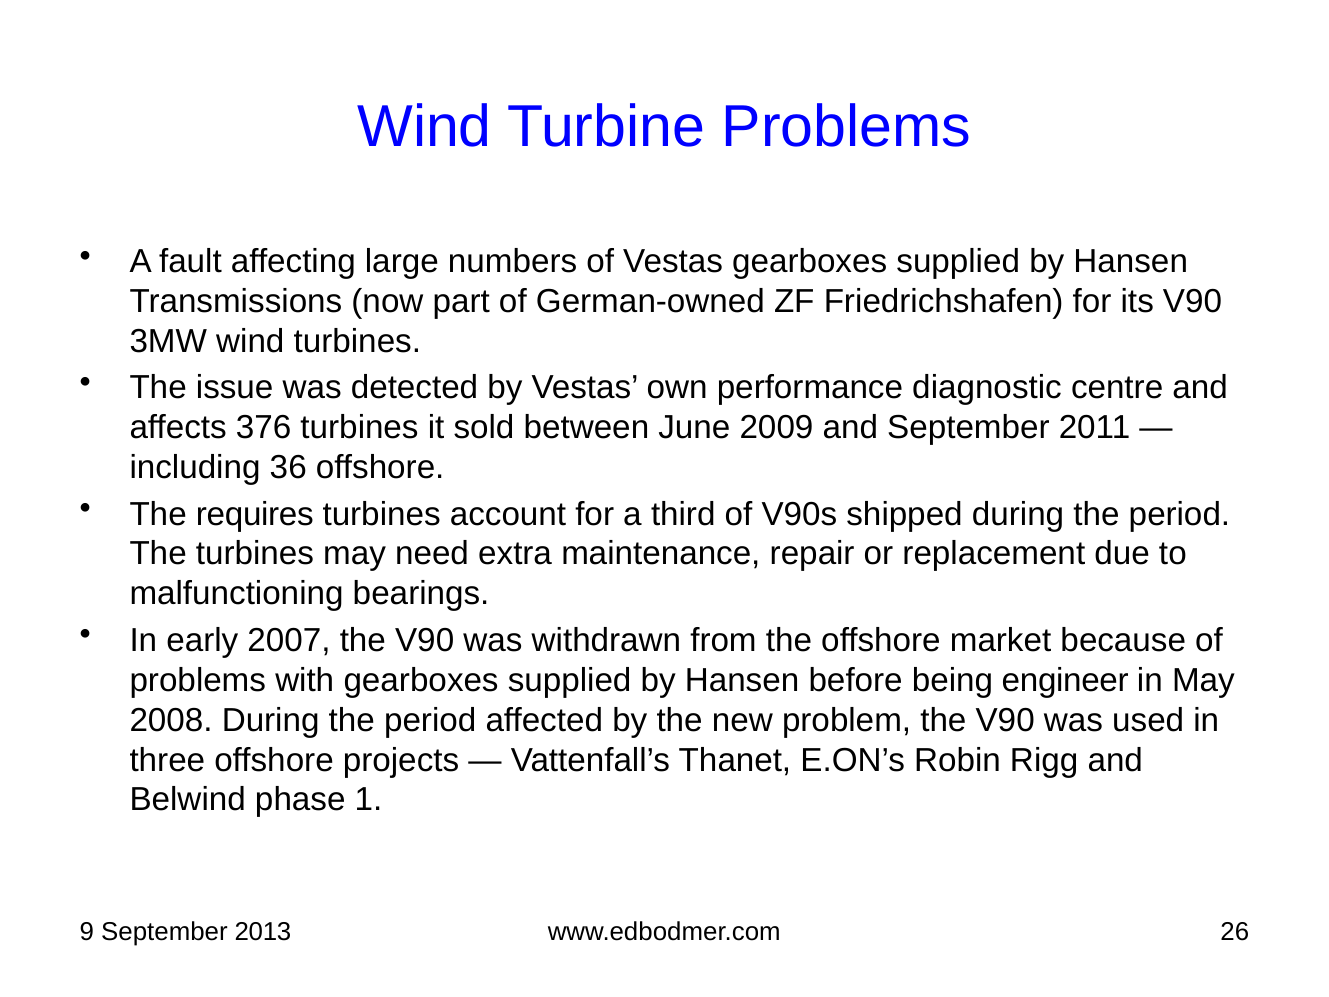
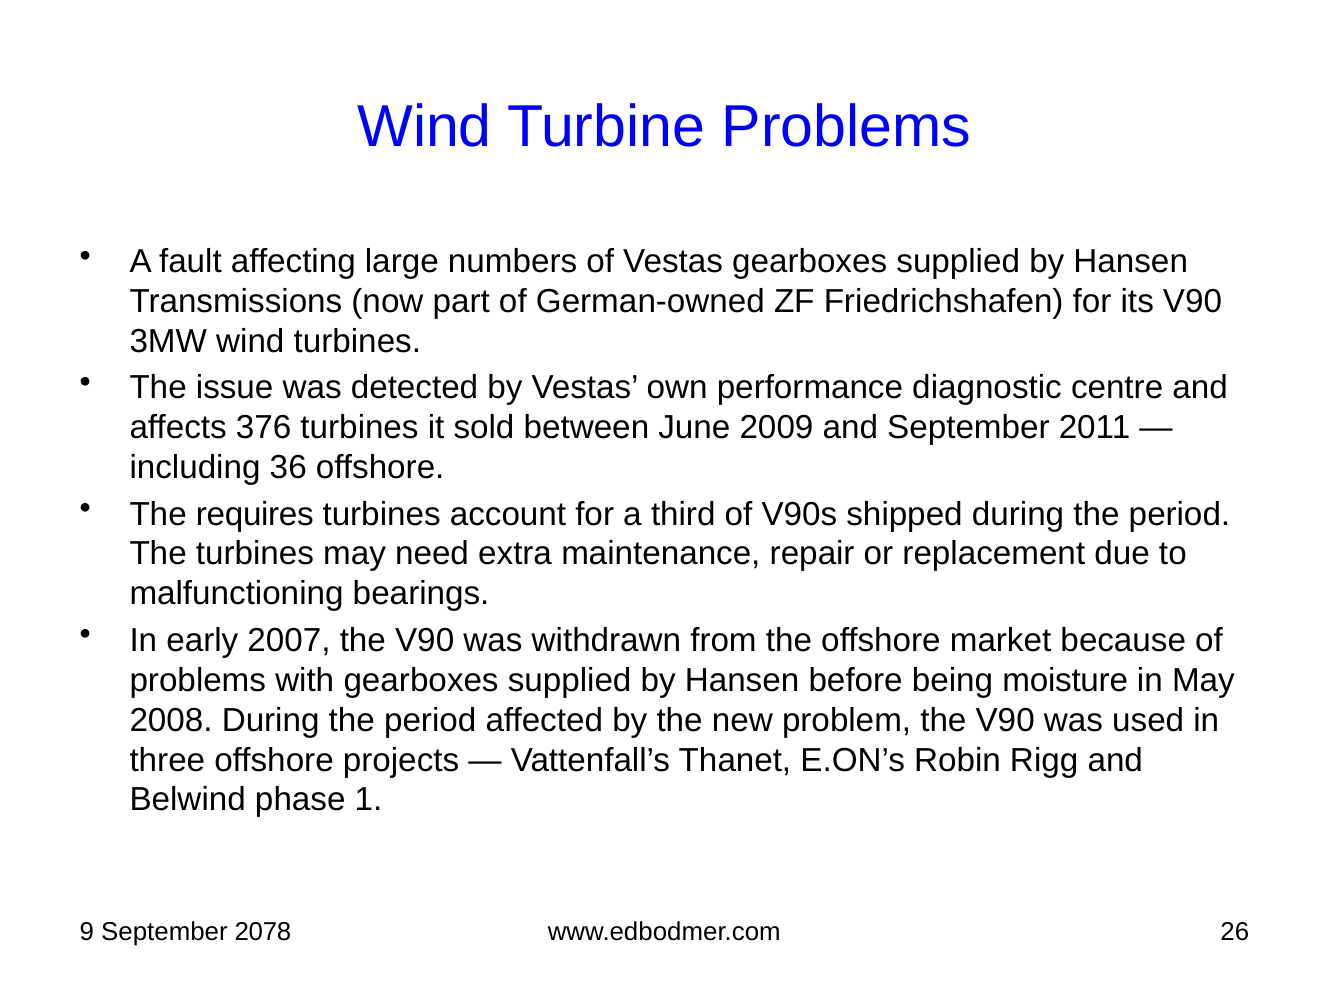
engineer: engineer -> moisture (1065, 680)
2013: 2013 -> 2078 (263, 932)
